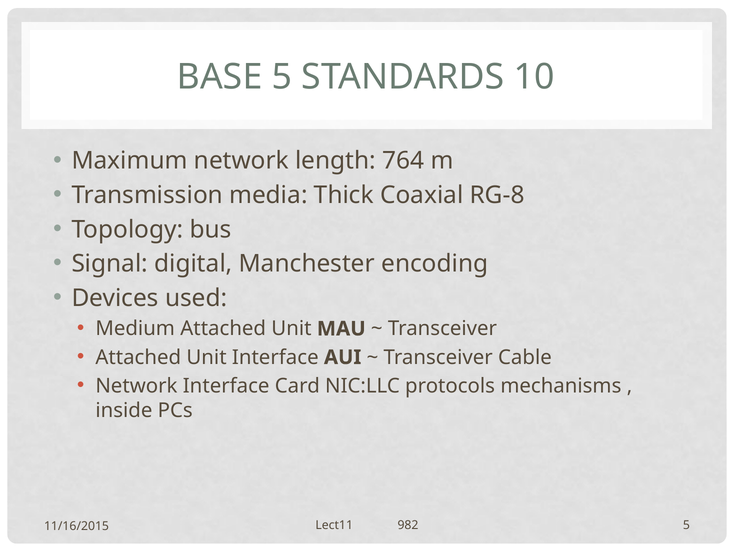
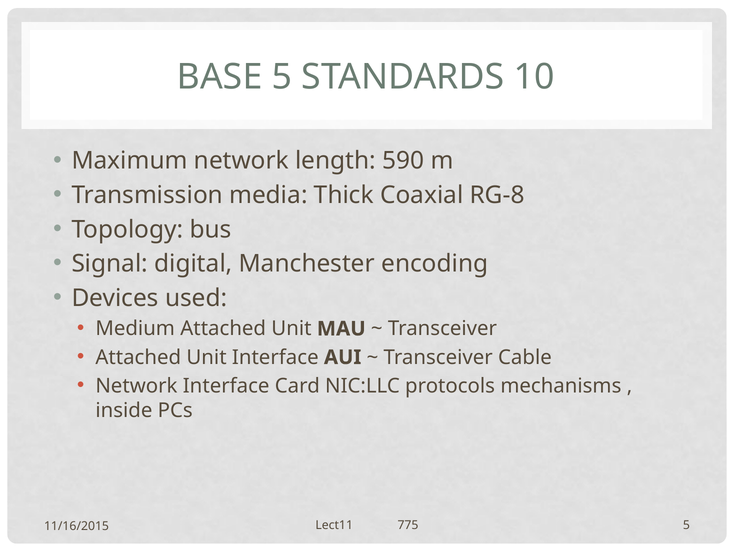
764: 764 -> 590 (403, 161)
982: 982 -> 775 (408, 525)
